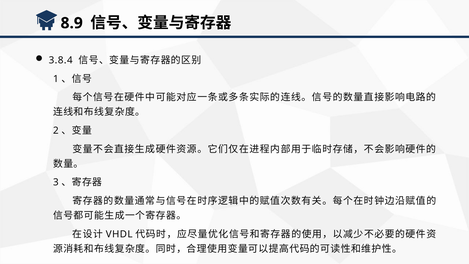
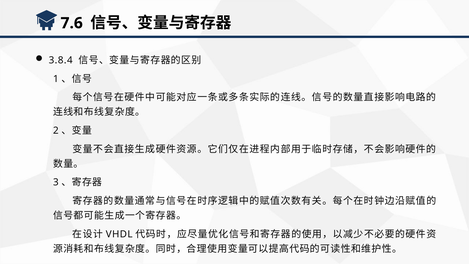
8.9: 8.9 -> 7.6 (72, 23)
